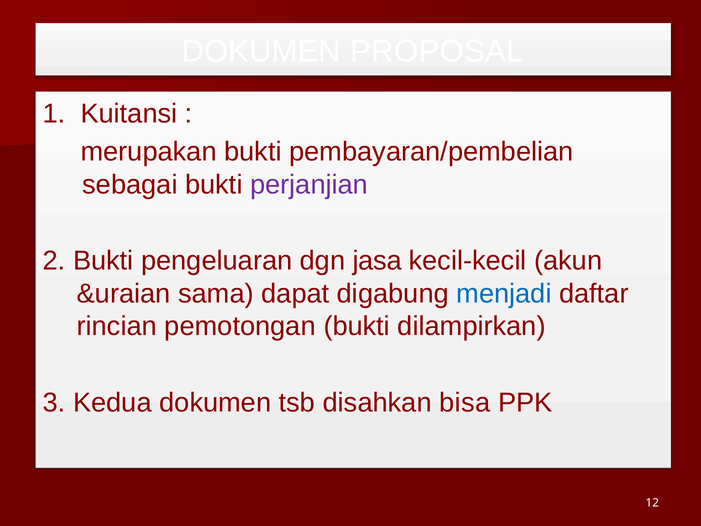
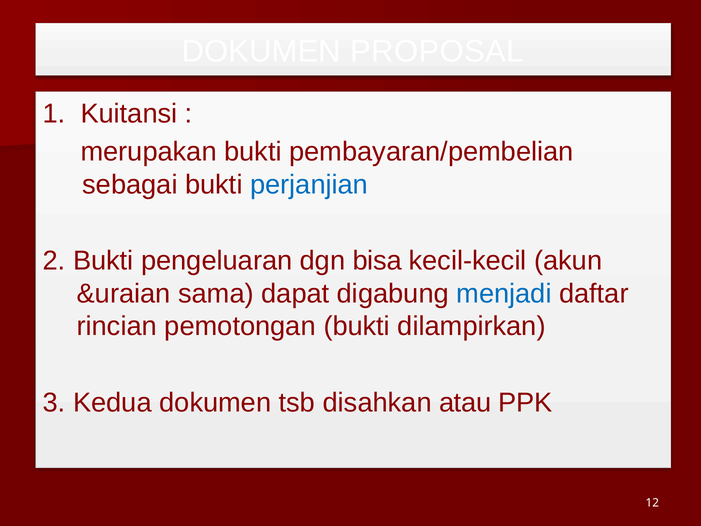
perjanjian colour: purple -> blue (309, 184)
jasa: jasa -> bisa (377, 261)
bisa: bisa -> atau (465, 403)
